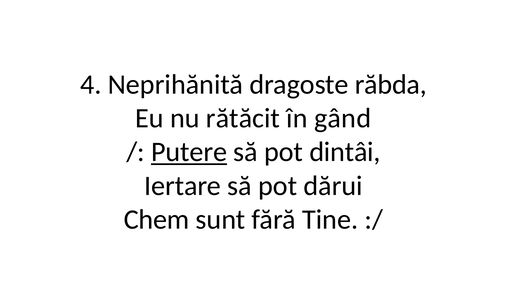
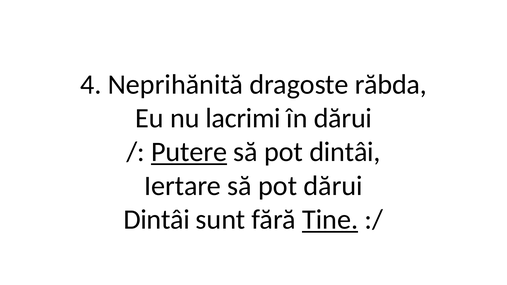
rătăcit: rătăcit -> lacrimi (243, 118)
în gând: gând -> dărui (343, 118)
Chem: Chem -> Dintâi (157, 220)
Tine underline: none -> present (330, 220)
